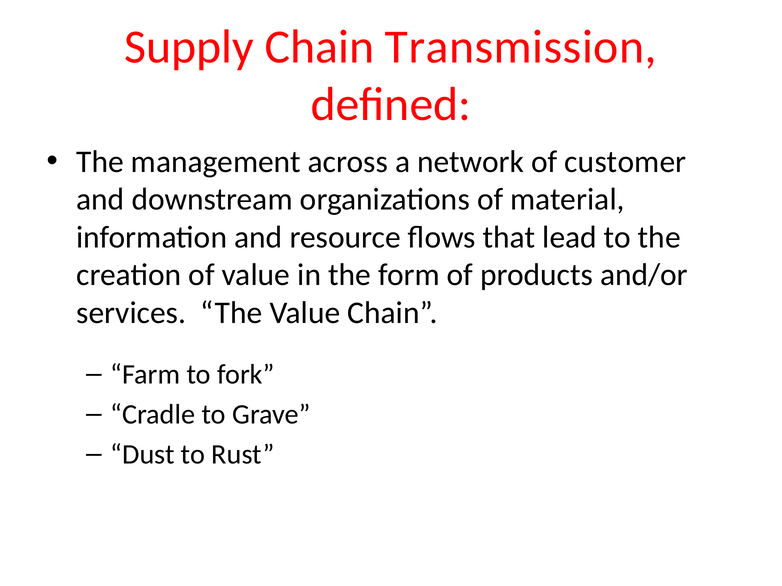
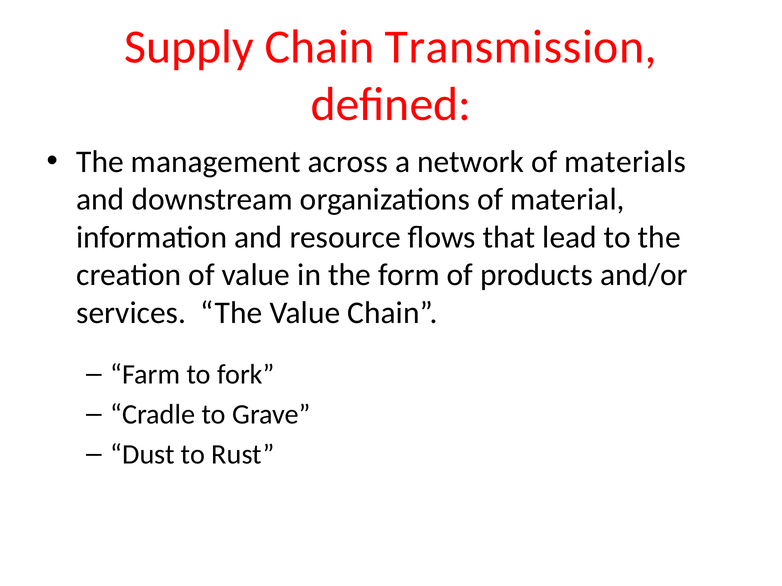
customer: customer -> materials (625, 162)
